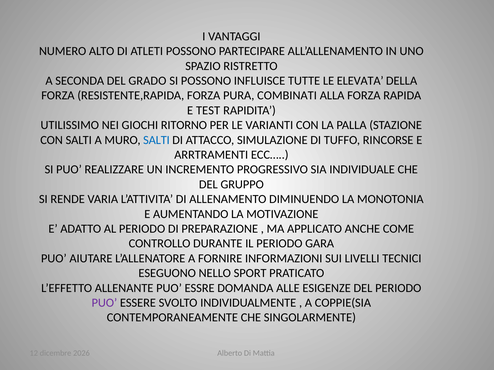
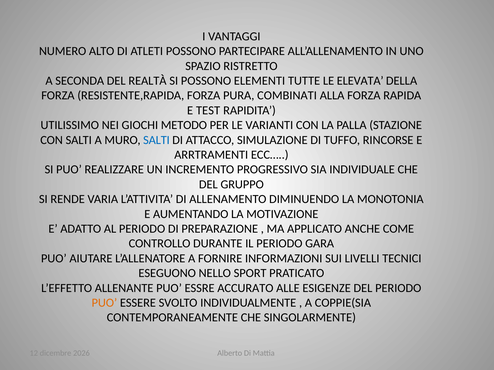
GRADO: GRADO -> REALTÀ (147, 81)
INFLUISCE: INFLUISCE -> ELEMENTI (260, 81)
RITORNO: RITORNO -> METODO (184, 125)
DOMANDA: DOMANDA -> ACCURATO (245, 288)
PUO colour: purple -> orange (104, 303)
